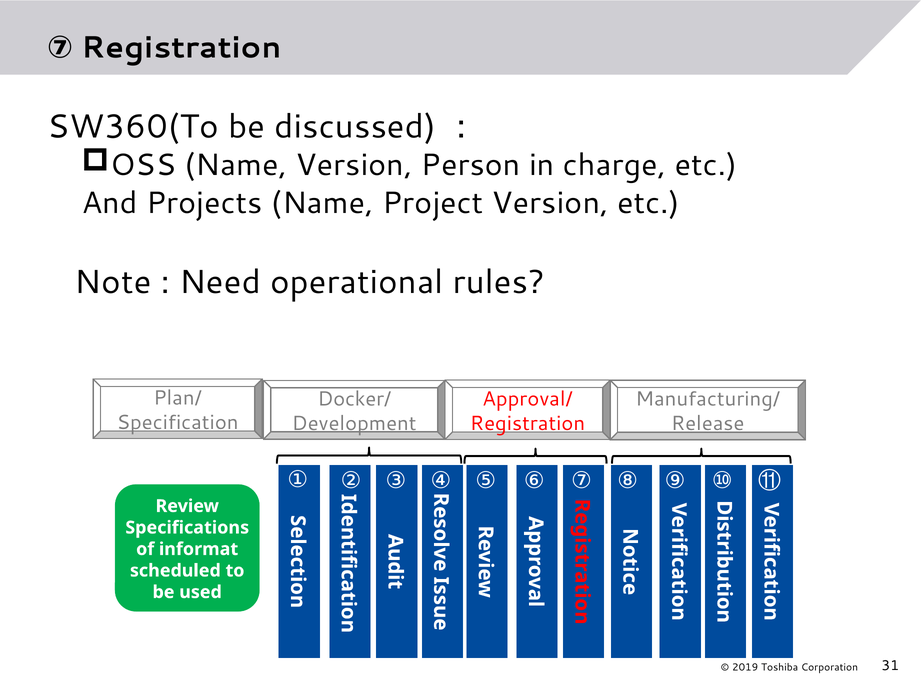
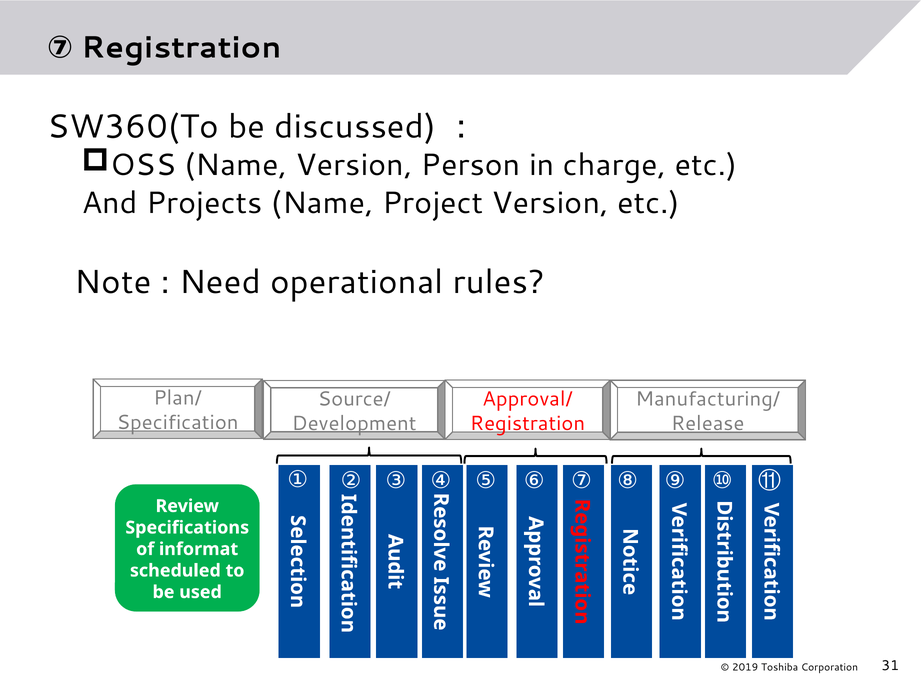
Docker/: Docker/ -> Source/ (354, 399)
